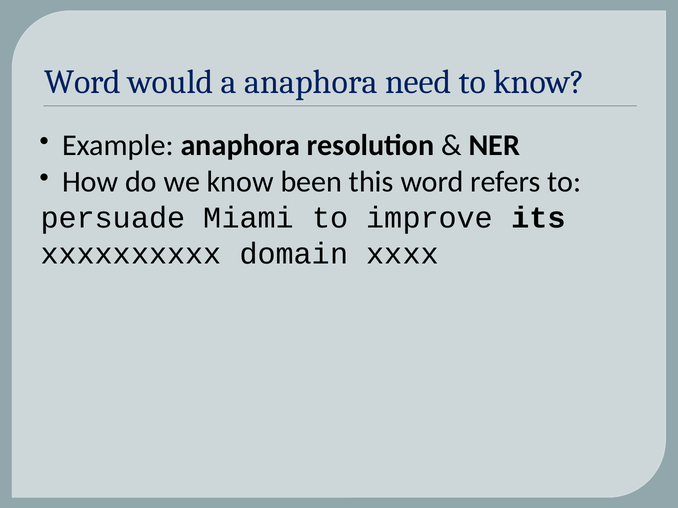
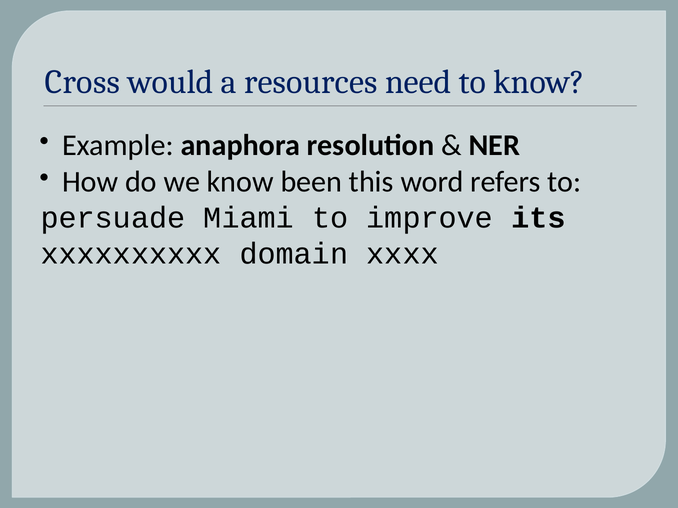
Word: Word -> Cross (82, 82)
a anaphora: anaphora -> resources (311, 82)
